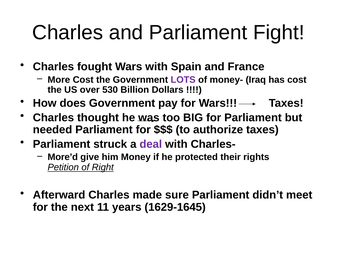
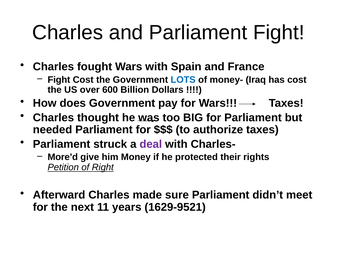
More: More -> Fight (59, 80)
LOTS colour: purple -> blue (183, 80)
530: 530 -> 600 (110, 90)
1629-1645: 1629-1645 -> 1629-9521 (175, 207)
